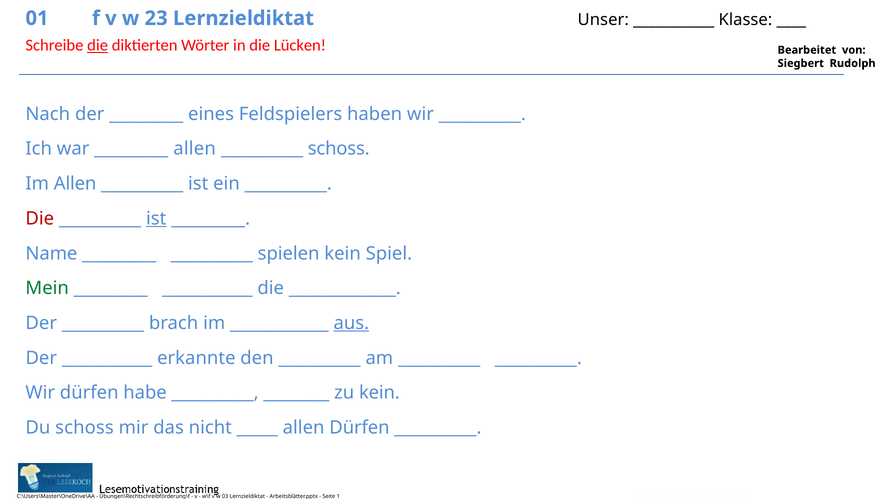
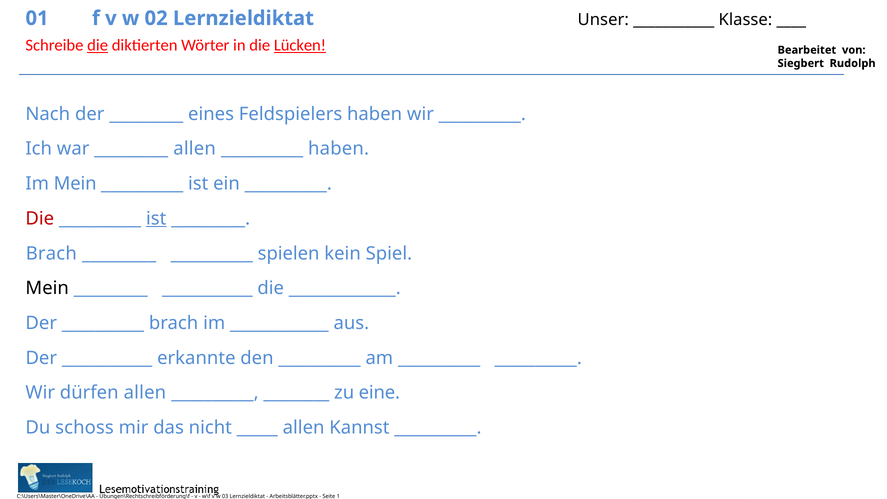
23: 23 -> 02 (156, 18)
Lücken underline: none -> present (300, 45)
schoss: schoss -> haben (339, 149)
Im Allen: Allen -> Mein (75, 184)
Name: Name -> Brach (51, 253)
Mein colour: green -> black (47, 288)
aus underline: present -> none (351, 323)
dürfen habe: habe -> allen (145, 393)
zu kein: kein -> eine (379, 393)
allen Dürfen: Dürfen -> Kannst (359, 428)
